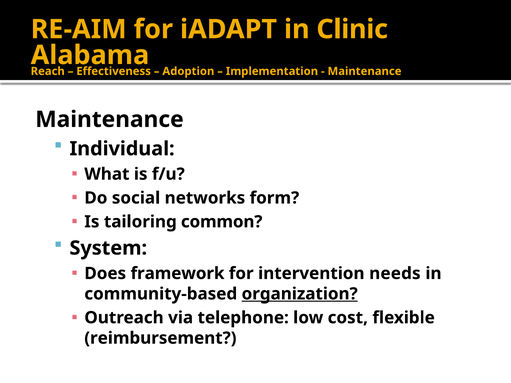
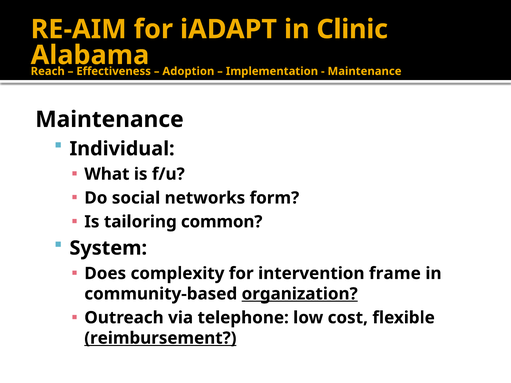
framework: framework -> complexity (177, 274)
needs: needs -> frame (395, 274)
reimbursement underline: none -> present (160, 338)
